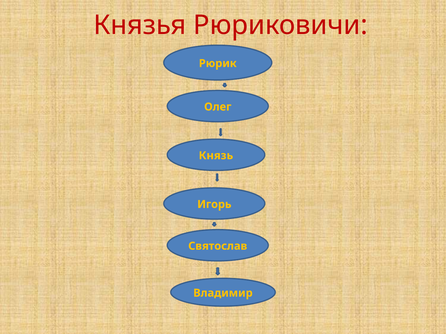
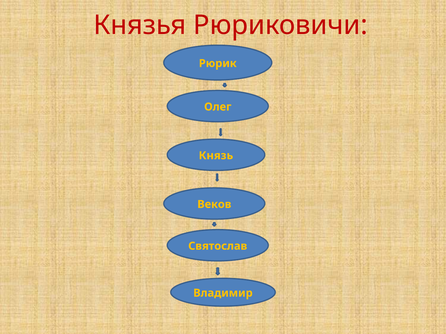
Игорь: Игорь -> Веков (214, 205)
